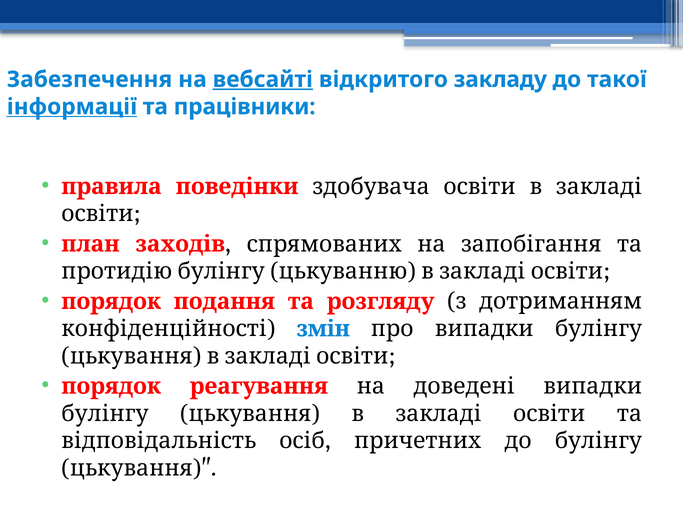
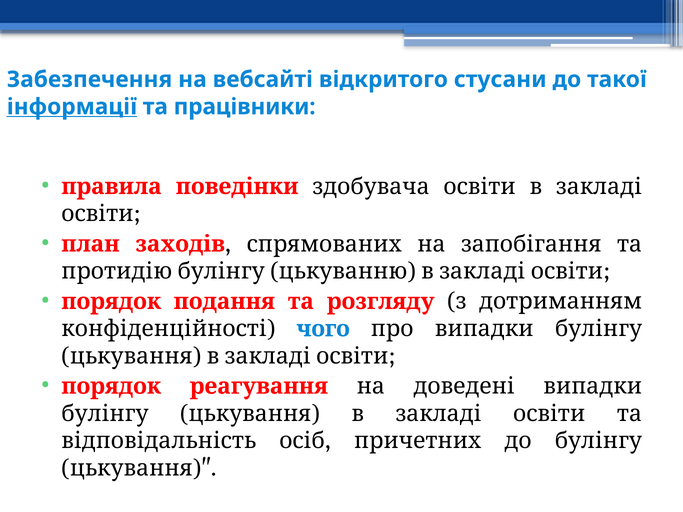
вебсайті underline: present -> none (263, 79)
закладу: закладу -> стусани (500, 79)
змін: змін -> чого (323, 329)
